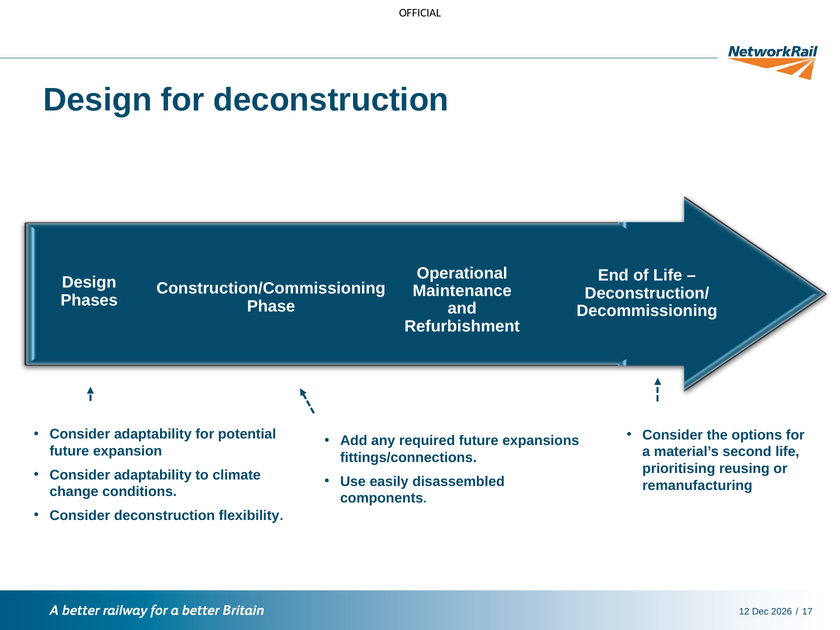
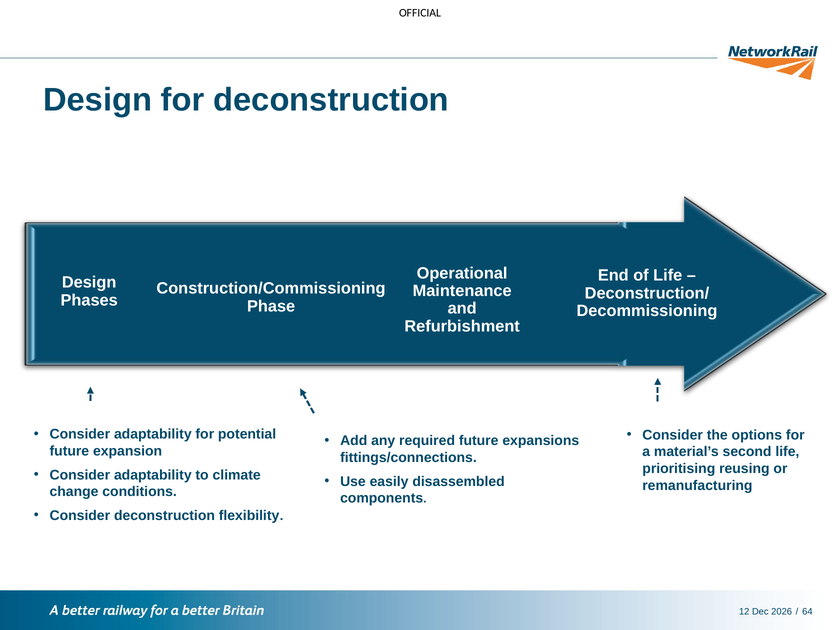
17: 17 -> 64 (807, 611)
